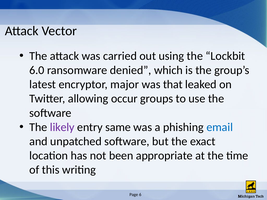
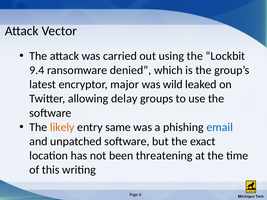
6.0: 6.0 -> 9.4 (37, 70)
that: that -> wild (173, 85)
occur: occur -> delay (124, 99)
likely colour: purple -> orange (62, 127)
appropriate: appropriate -> threatening (164, 156)
